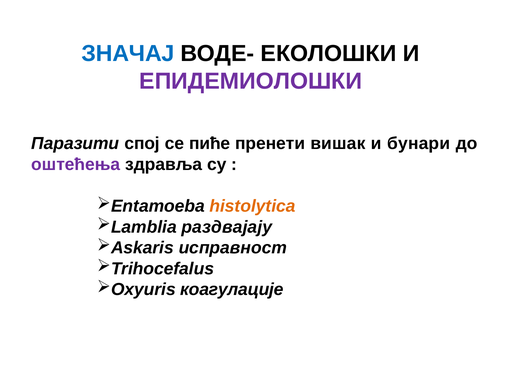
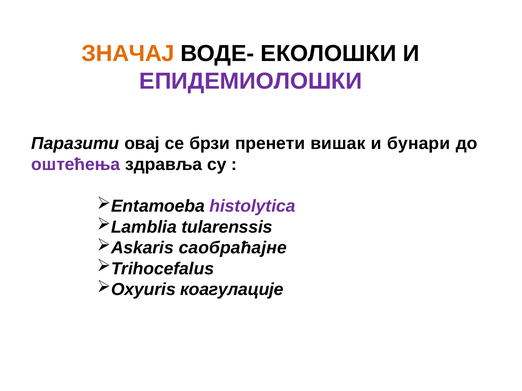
ЗНАЧАЈ colour: blue -> orange (128, 54)
спој: спој -> овај (142, 144)
пићe: пићe -> брзи (210, 144)
histolytica colour: orange -> purple (253, 206)
раздвајају: раздвајају -> tularenssis (227, 227)
исправност: исправност -> саобраћајне (233, 248)
